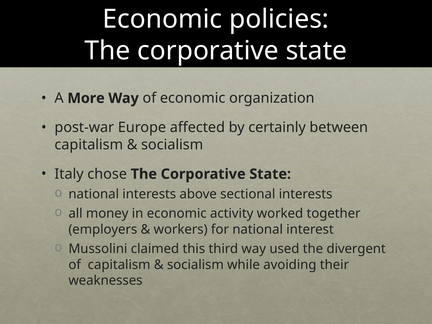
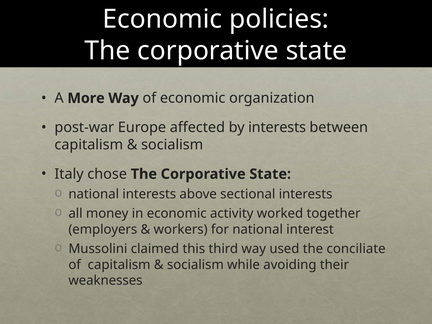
by certainly: certainly -> interests (277, 127)
divergent: divergent -> conciliate (356, 249)
